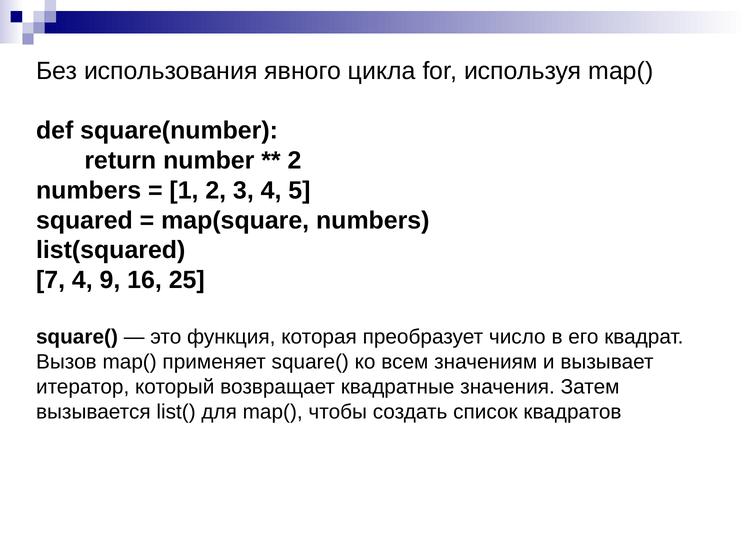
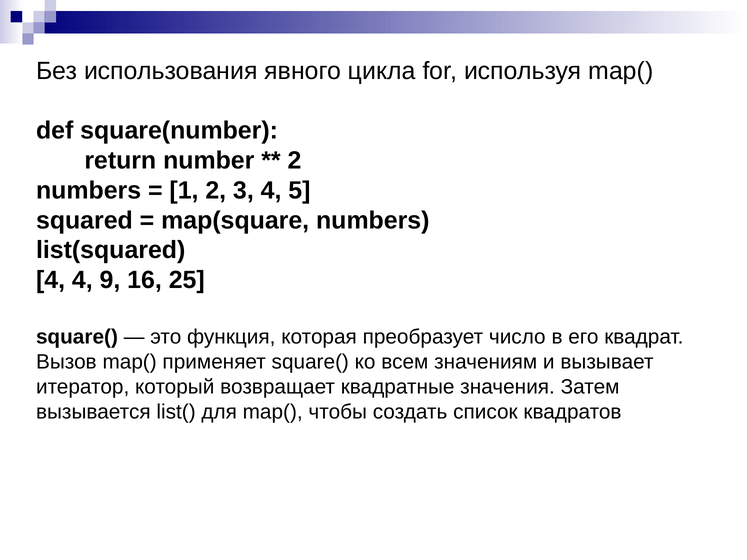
7: 7 -> 4 (51, 280)
